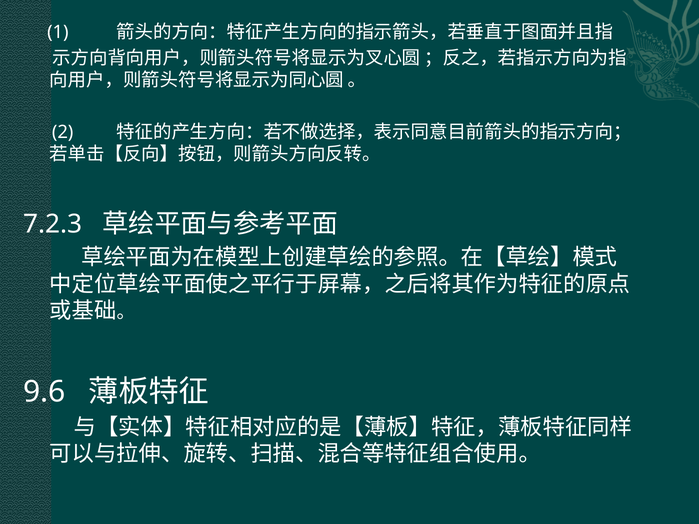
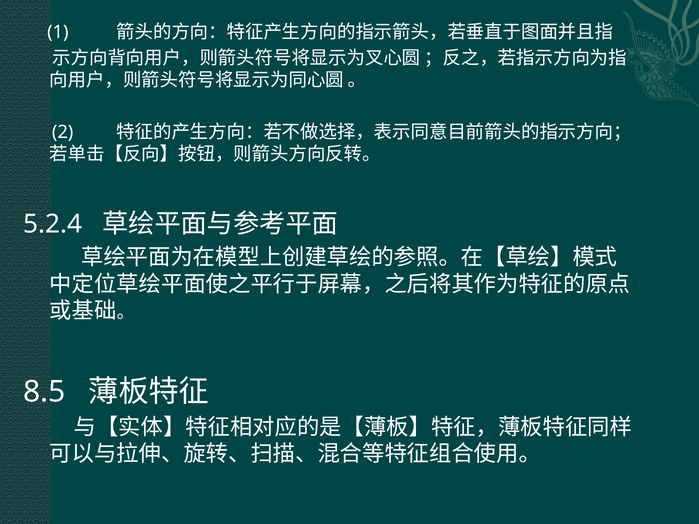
7.2.3: 7.2.3 -> 5.2.4 (53, 224)
9.6: 9.6 -> 8.5 (44, 392)
